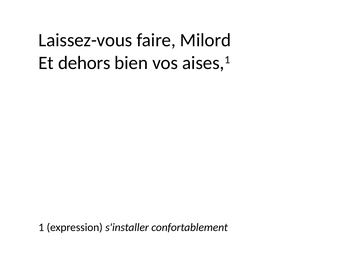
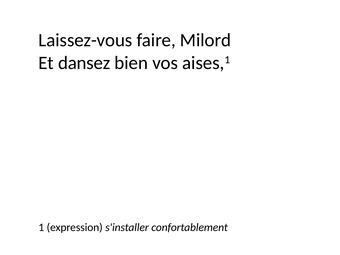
dehors: dehors -> dansez (84, 63)
